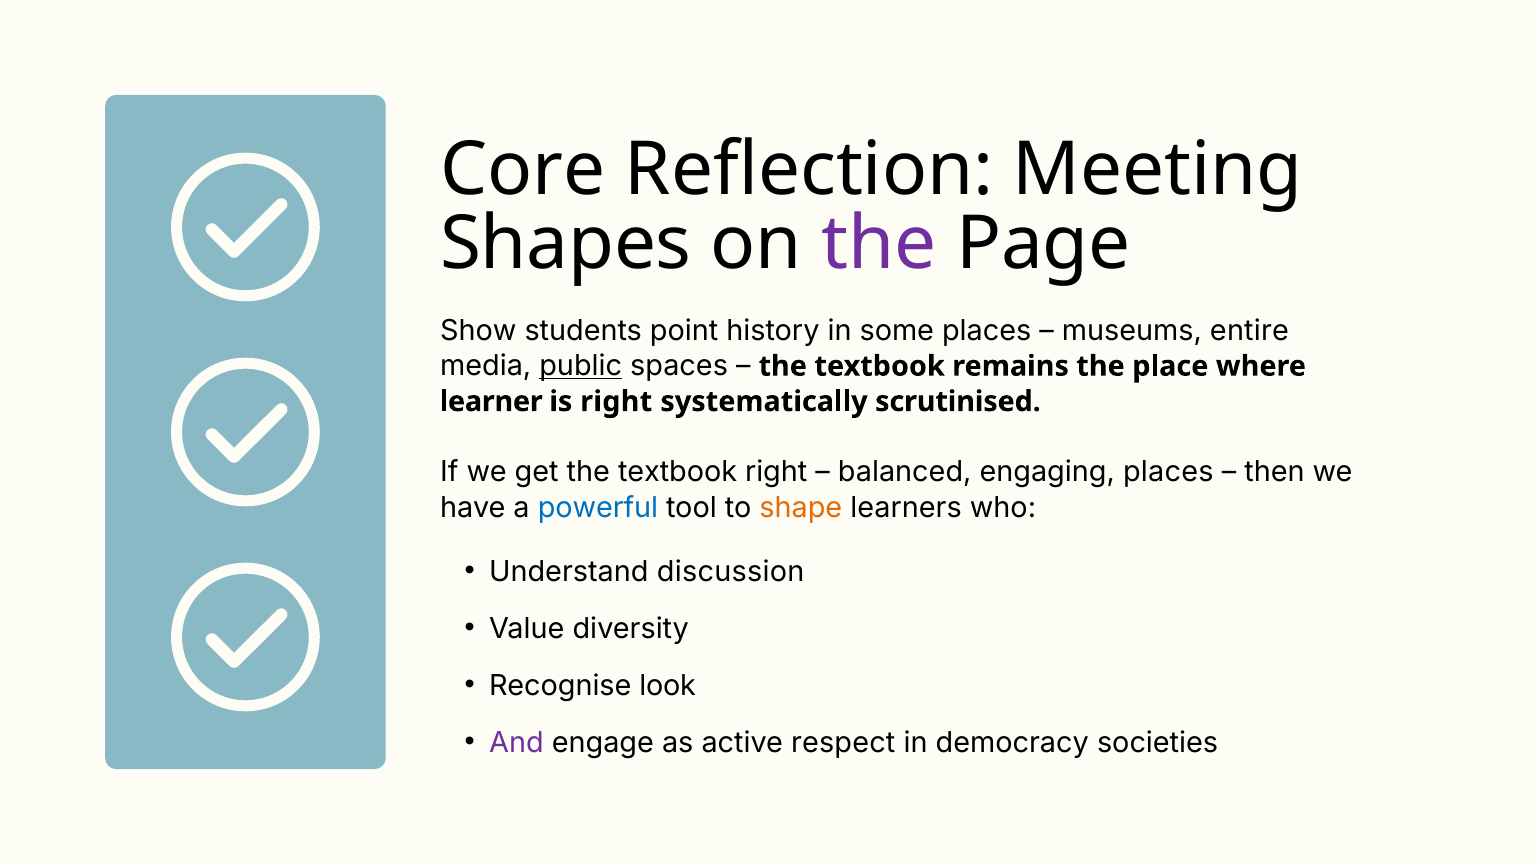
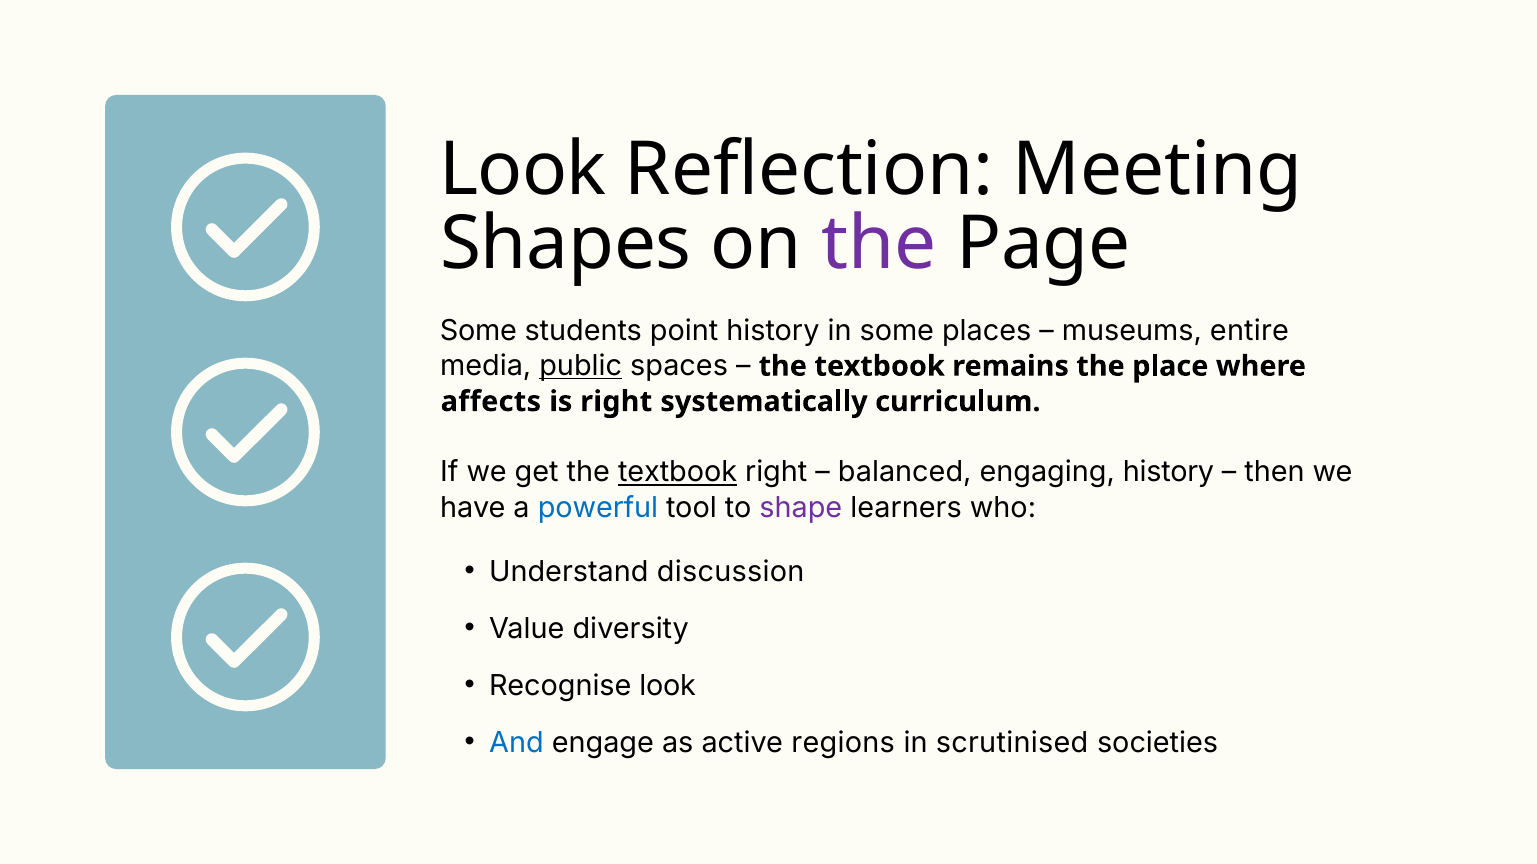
Core: Core -> Look (523, 170)
Show: Show -> Some (478, 331)
learner: learner -> affects (491, 402)
scrutinised: scrutinised -> curriculum (958, 402)
textbook underline: none -> present (678, 473)
engaging places: places -> history (1169, 473)
shape colour: orange -> purple (801, 508)
And colour: purple -> blue (516, 743)
respect: respect -> regions (843, 743)
democracy: democracy -> scrutinised (1012, 743)
